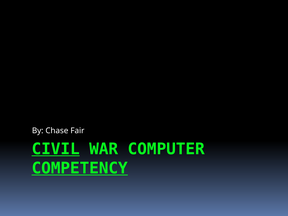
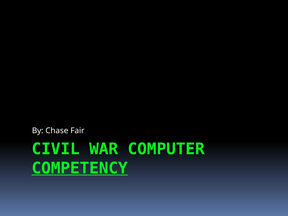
CIVIL underline: present -> none (56, 149)
